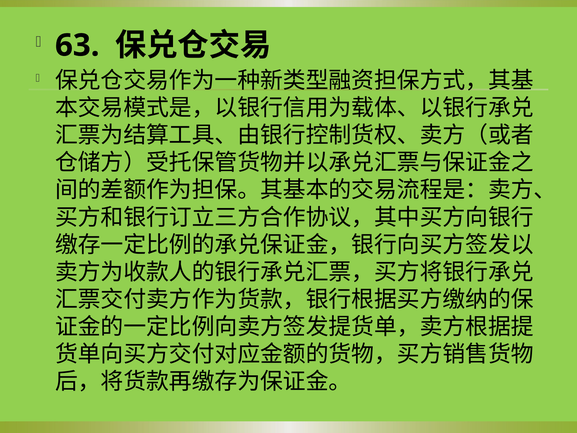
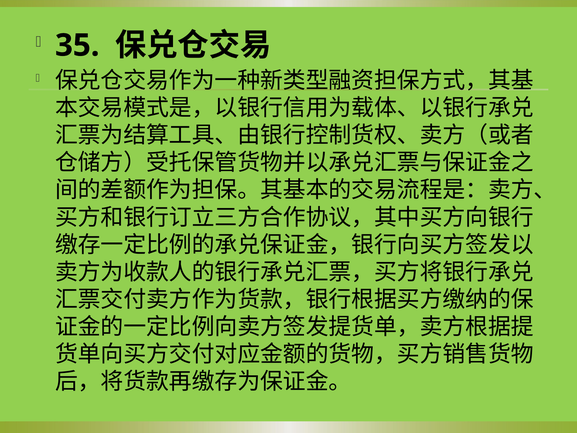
63: 63 -> 35 (77, 45)
